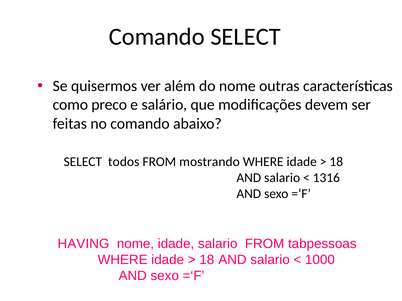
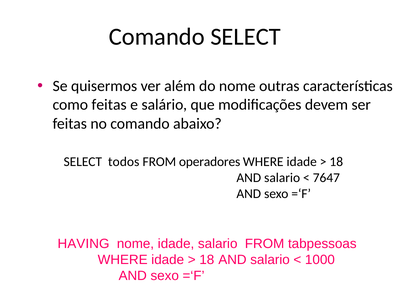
como preco: preco -> feitas (109, 105)
mostrando: mostrando -> operadores (210, 162)
1316: 1316 -> 7647 (326, 178)
